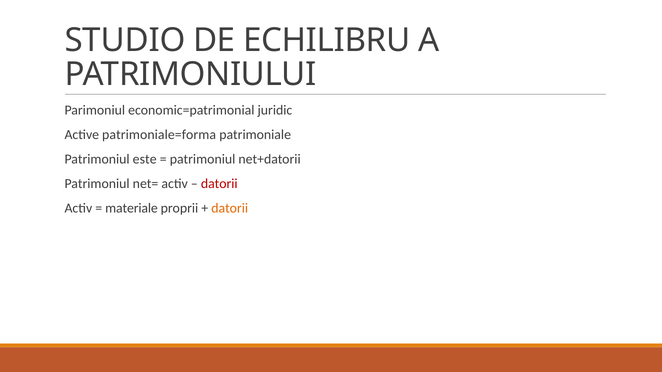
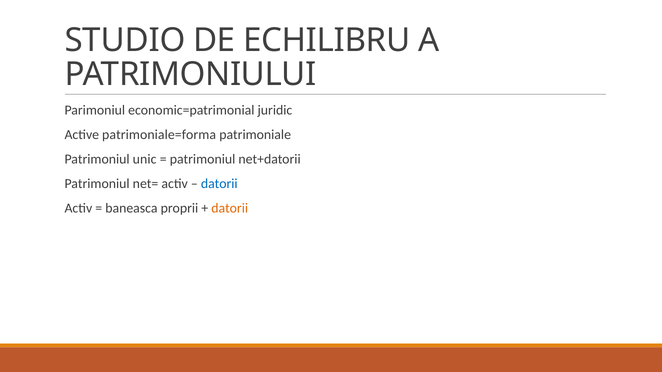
este: este -> unic (145, 159)
datorii colour: red -> blue (219, 184)
materiale: materiale -> baneasca (131, 208)
